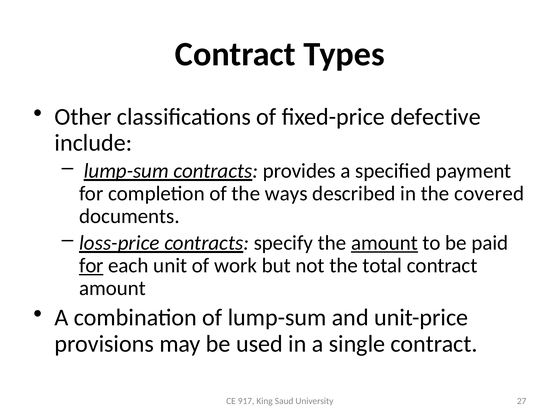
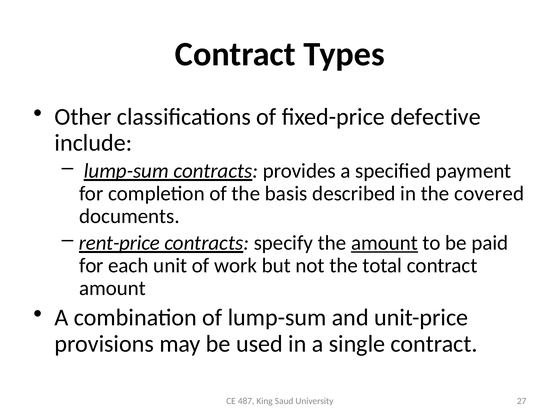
ways: ways -> basis (286, 194)
loss-price: loss-price -> rent-price (119, 243)
for underline: present -> none (91, 266)
917: 917 -> 487 (246, 401)
